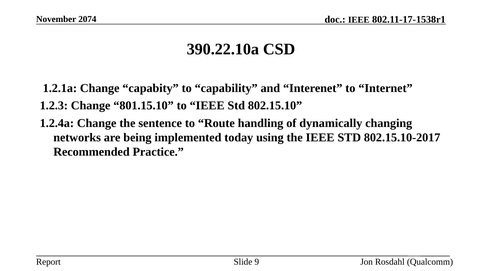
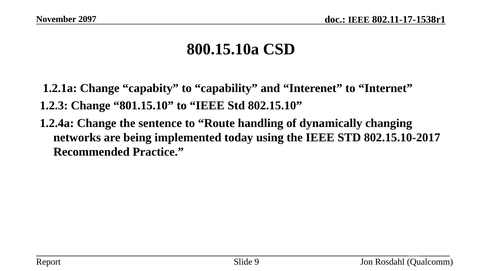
2074: 2074 -> 2097 (87, 19)
390.22.10a: 390.22.10a -> 800.15.10a (223, 49)
